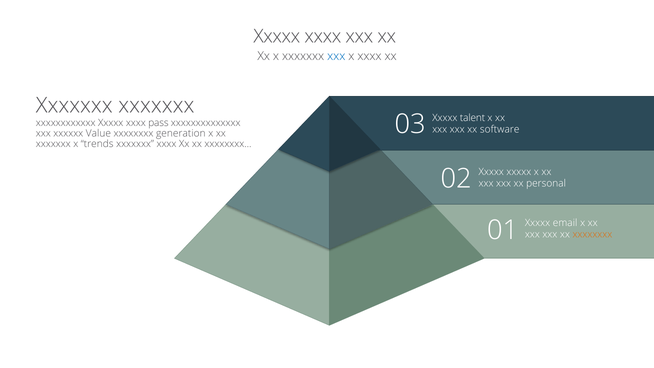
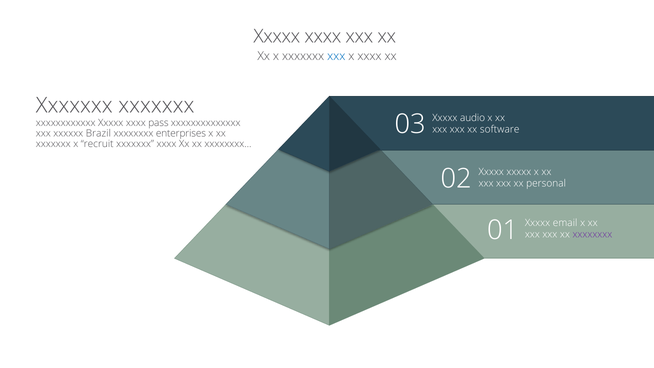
talent: talent -> audio (473, 118)
Value: Value -> Brazil (98, 133)
generation: generation -> enterprises (181, 133)
trends: trends -> recruit (97, 144)
xxxxxxxx colour: orange -> purple (592, 234)
